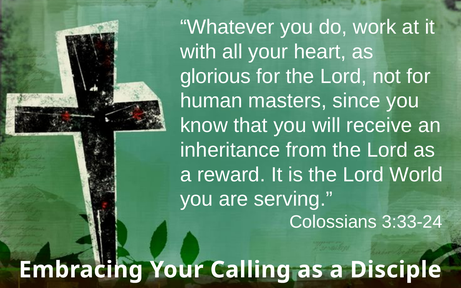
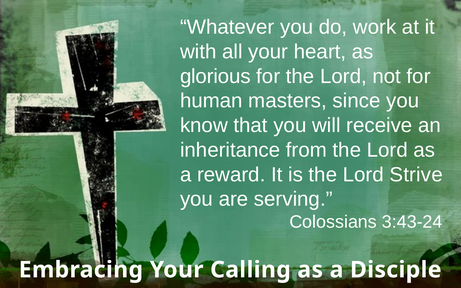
World: World -> Strive (416, 175)
3:33-24: 3:33-24 -> 3:43-24 (412, 222)
